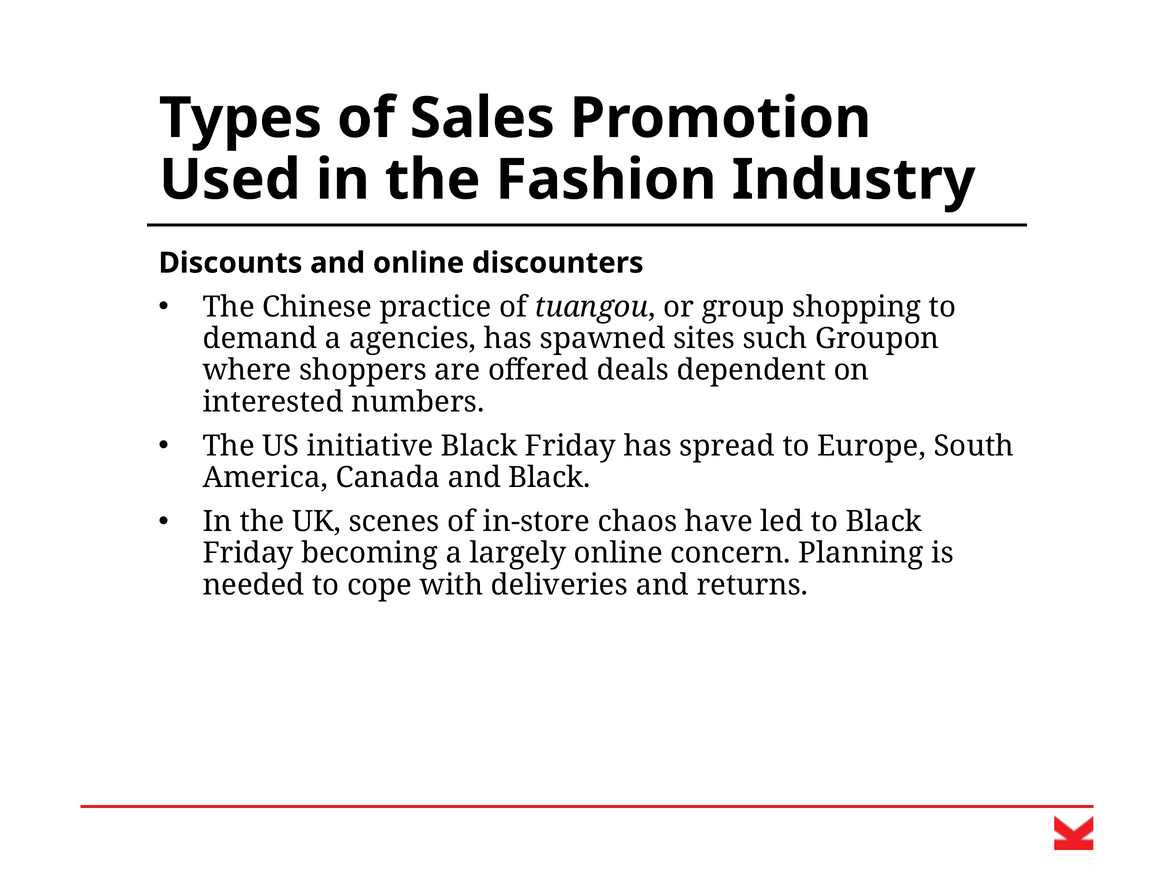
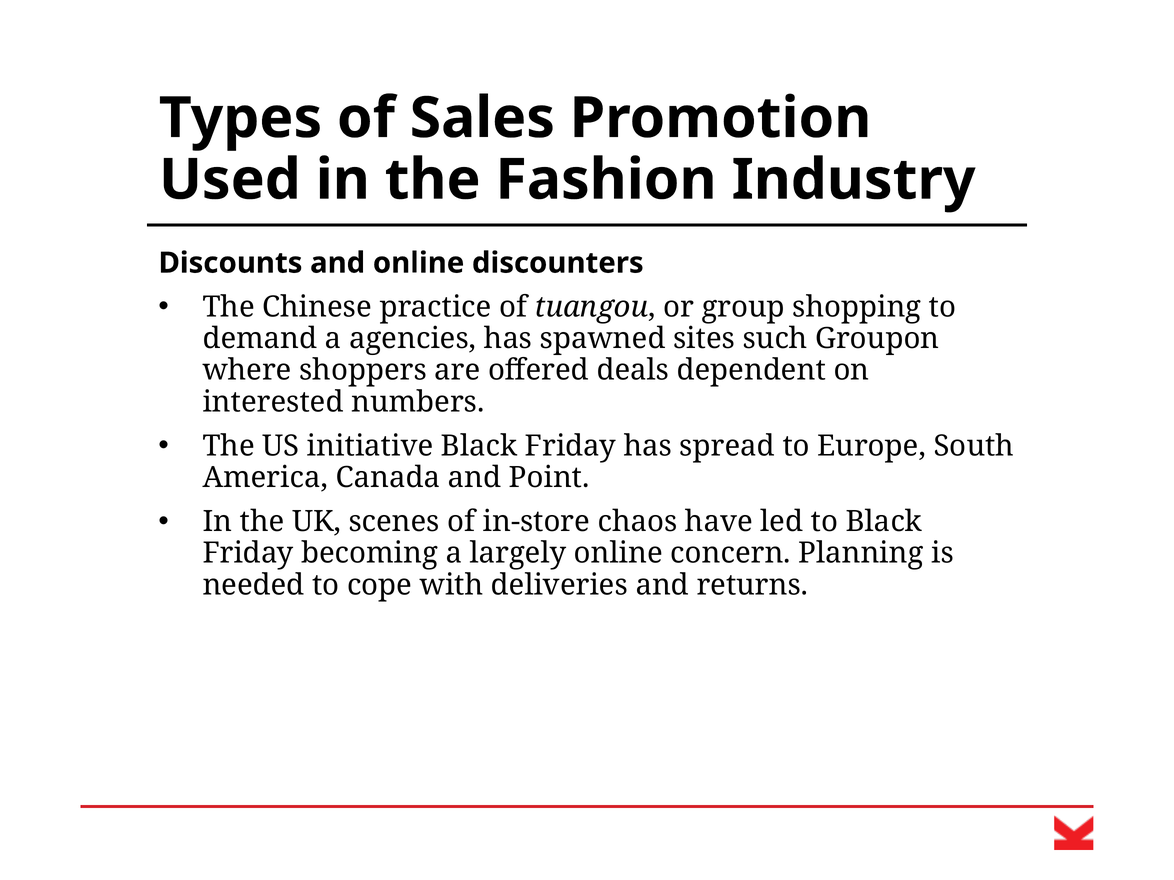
and Black: Black -> Point (549, 478)
